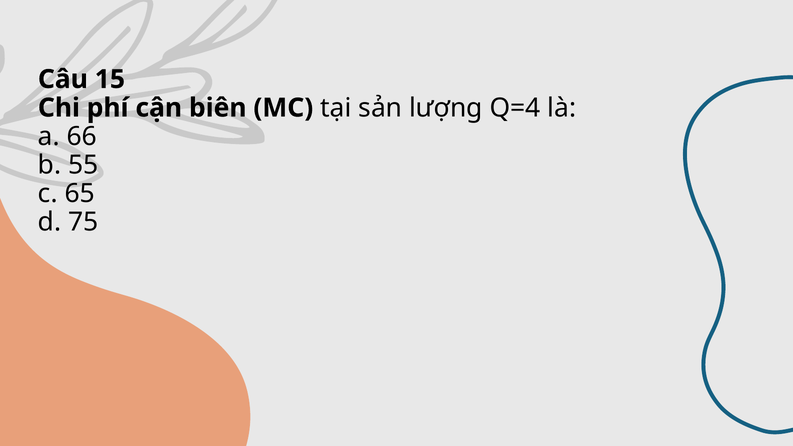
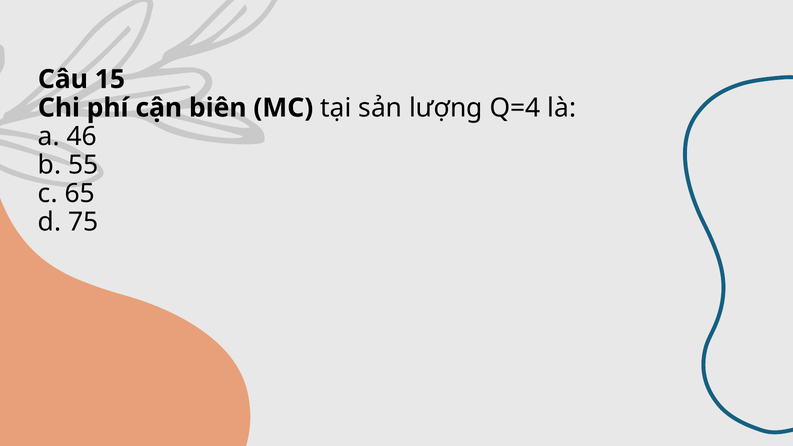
66: 66 -> 46 (82, 136)
